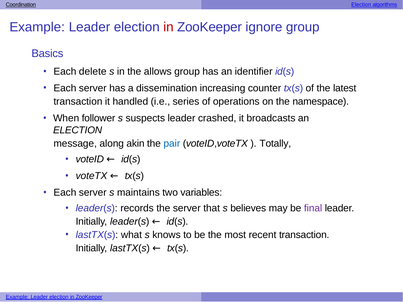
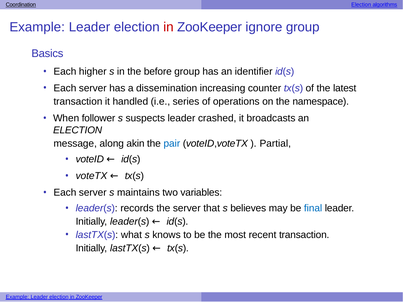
delete: delete -> higher (93, 72)
allows: allows -> before (158, 72)
Totally: Totally -> Partial (275, 144)
final colour: purple -> blue (313, 209)
